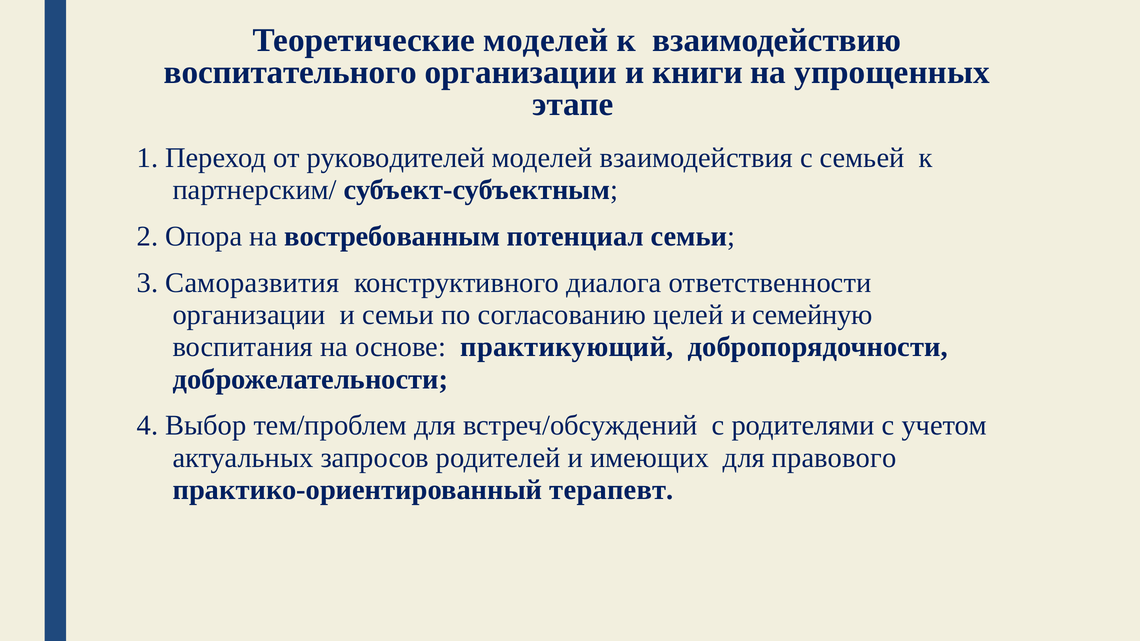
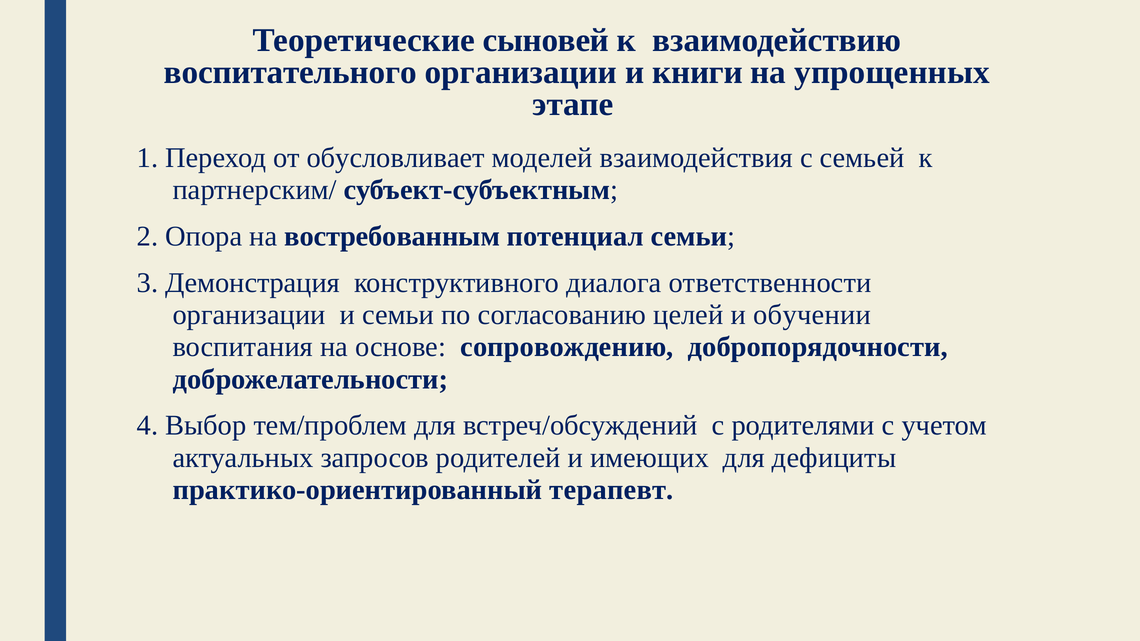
Теоретические моделей: моделей -> сыновей (546, 40)
руководителей: руководителей -> обусловливает (396, 158)
Саморазвития: Саморазвития -> Демонстрация (253, 283)
семейную: семейную -> обучении (812, 315)
практикующий: практикующий -> сопровождению (567, 347)
правового: правового -> дефициты (834, 458)
